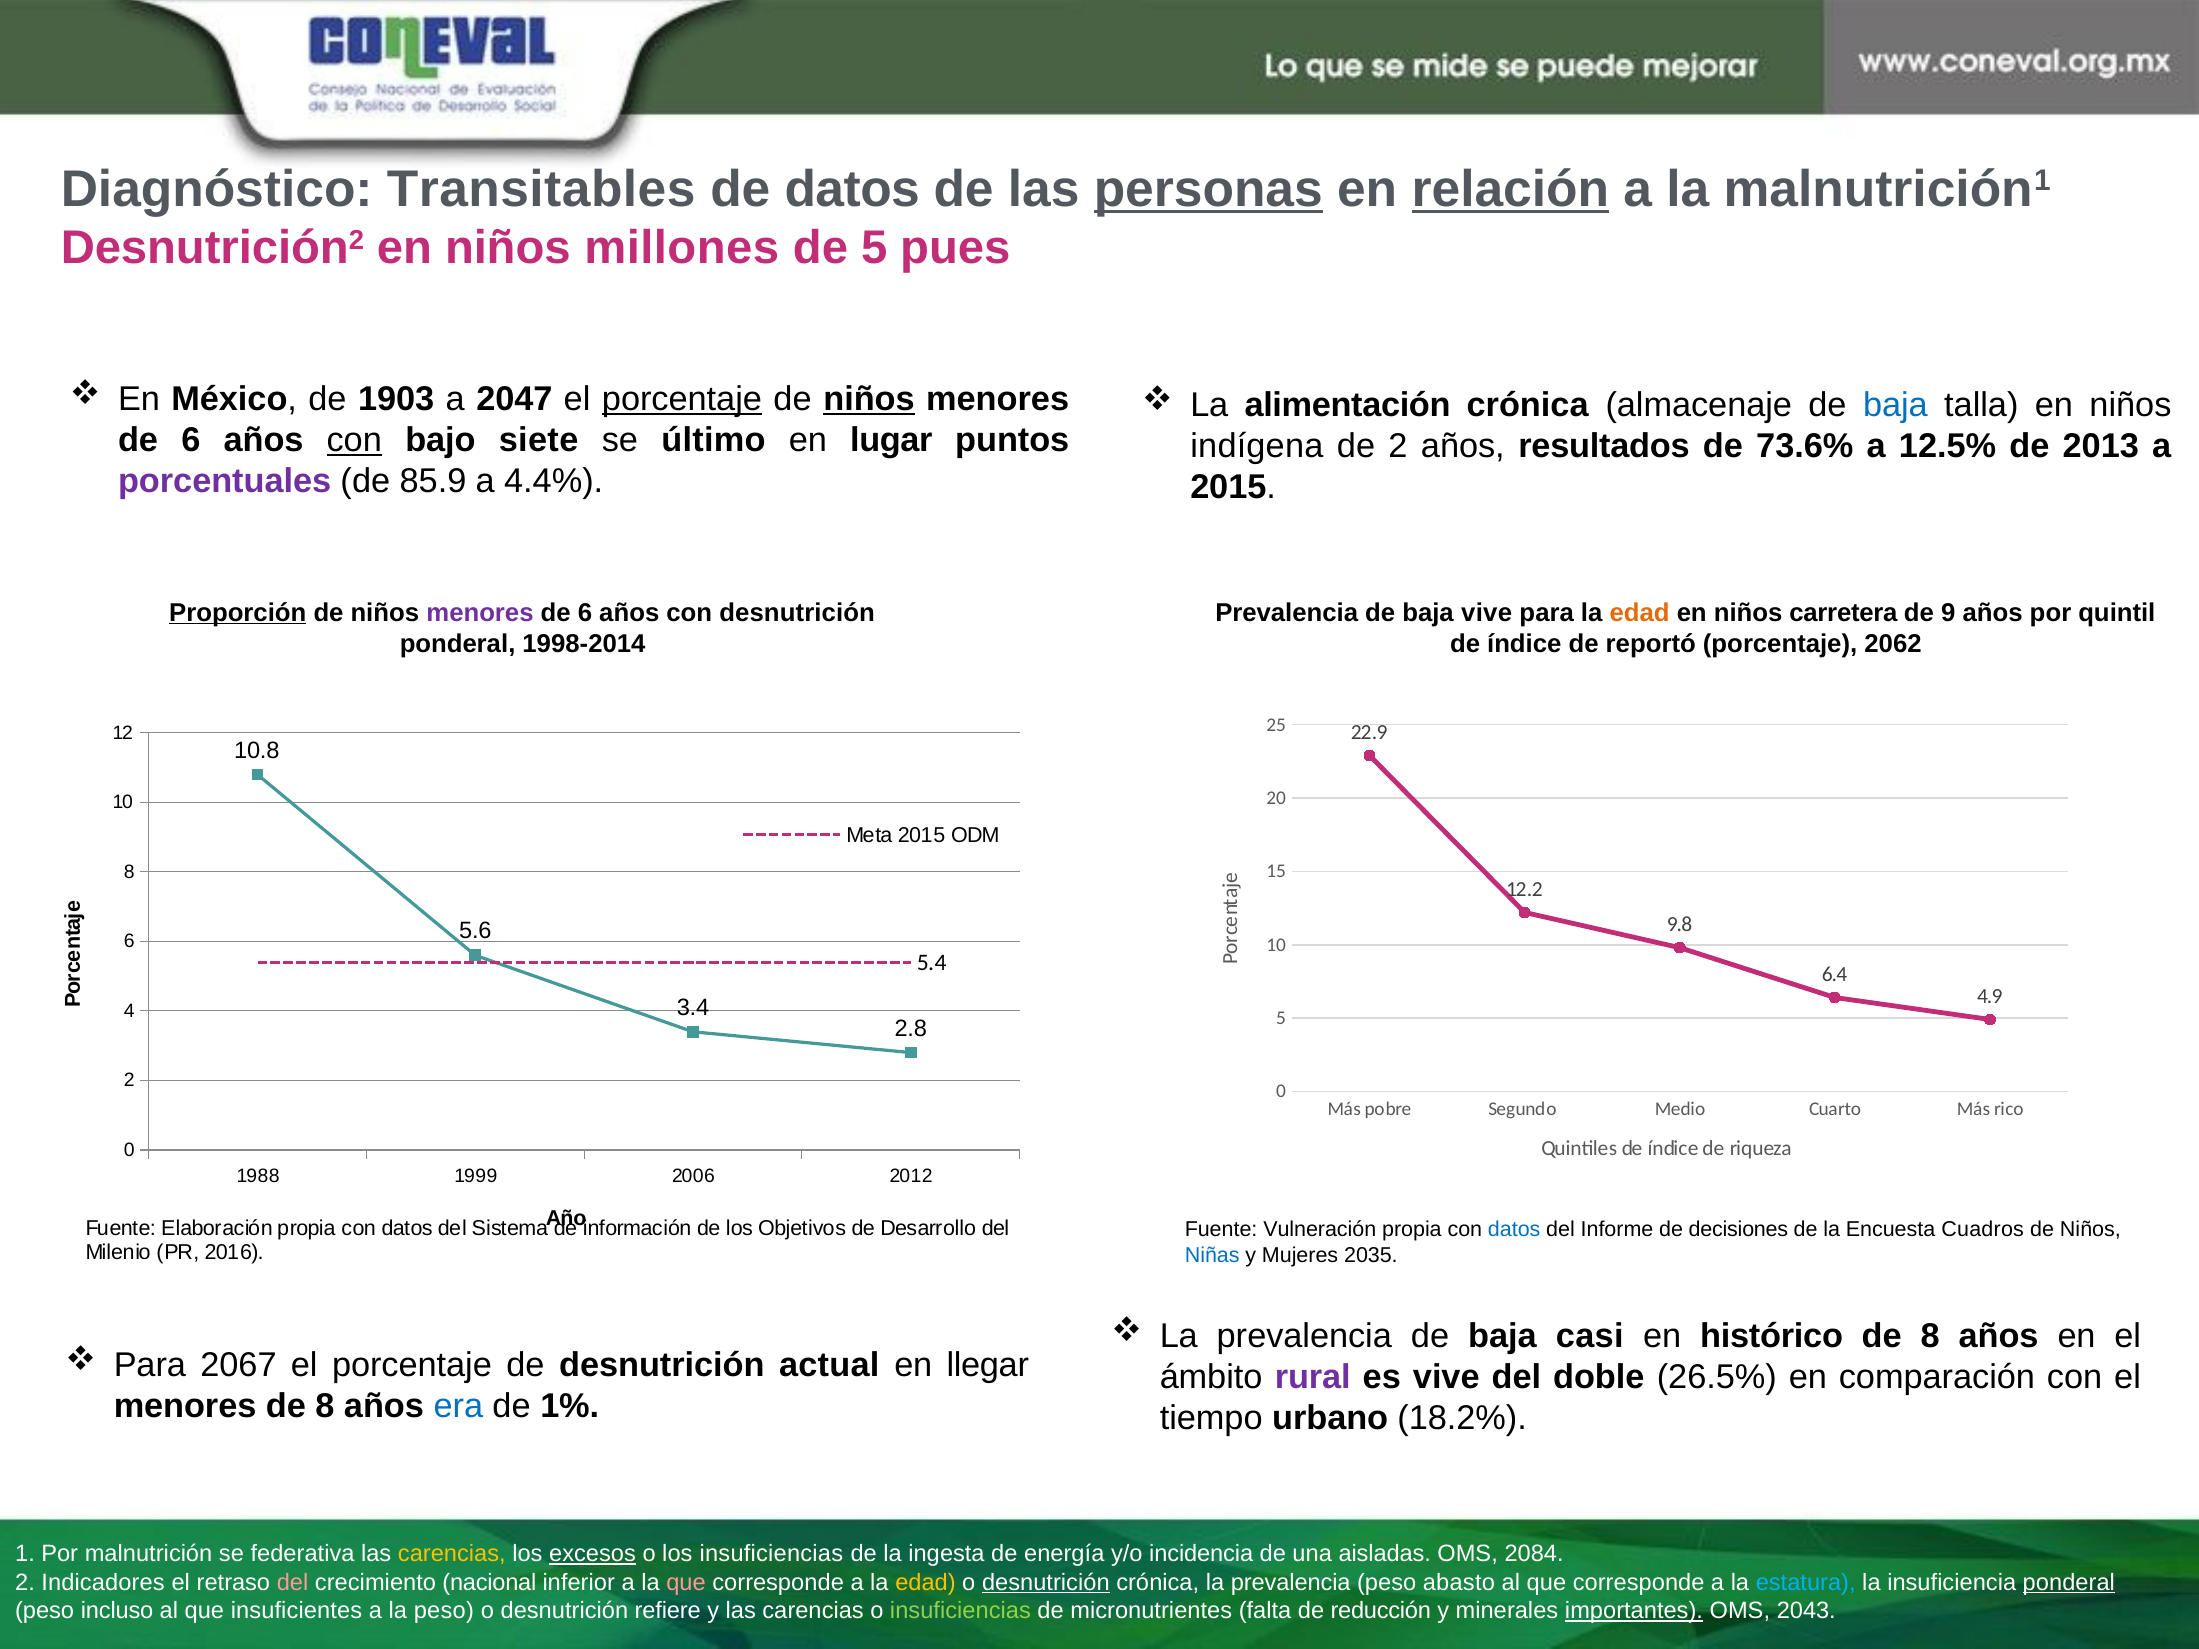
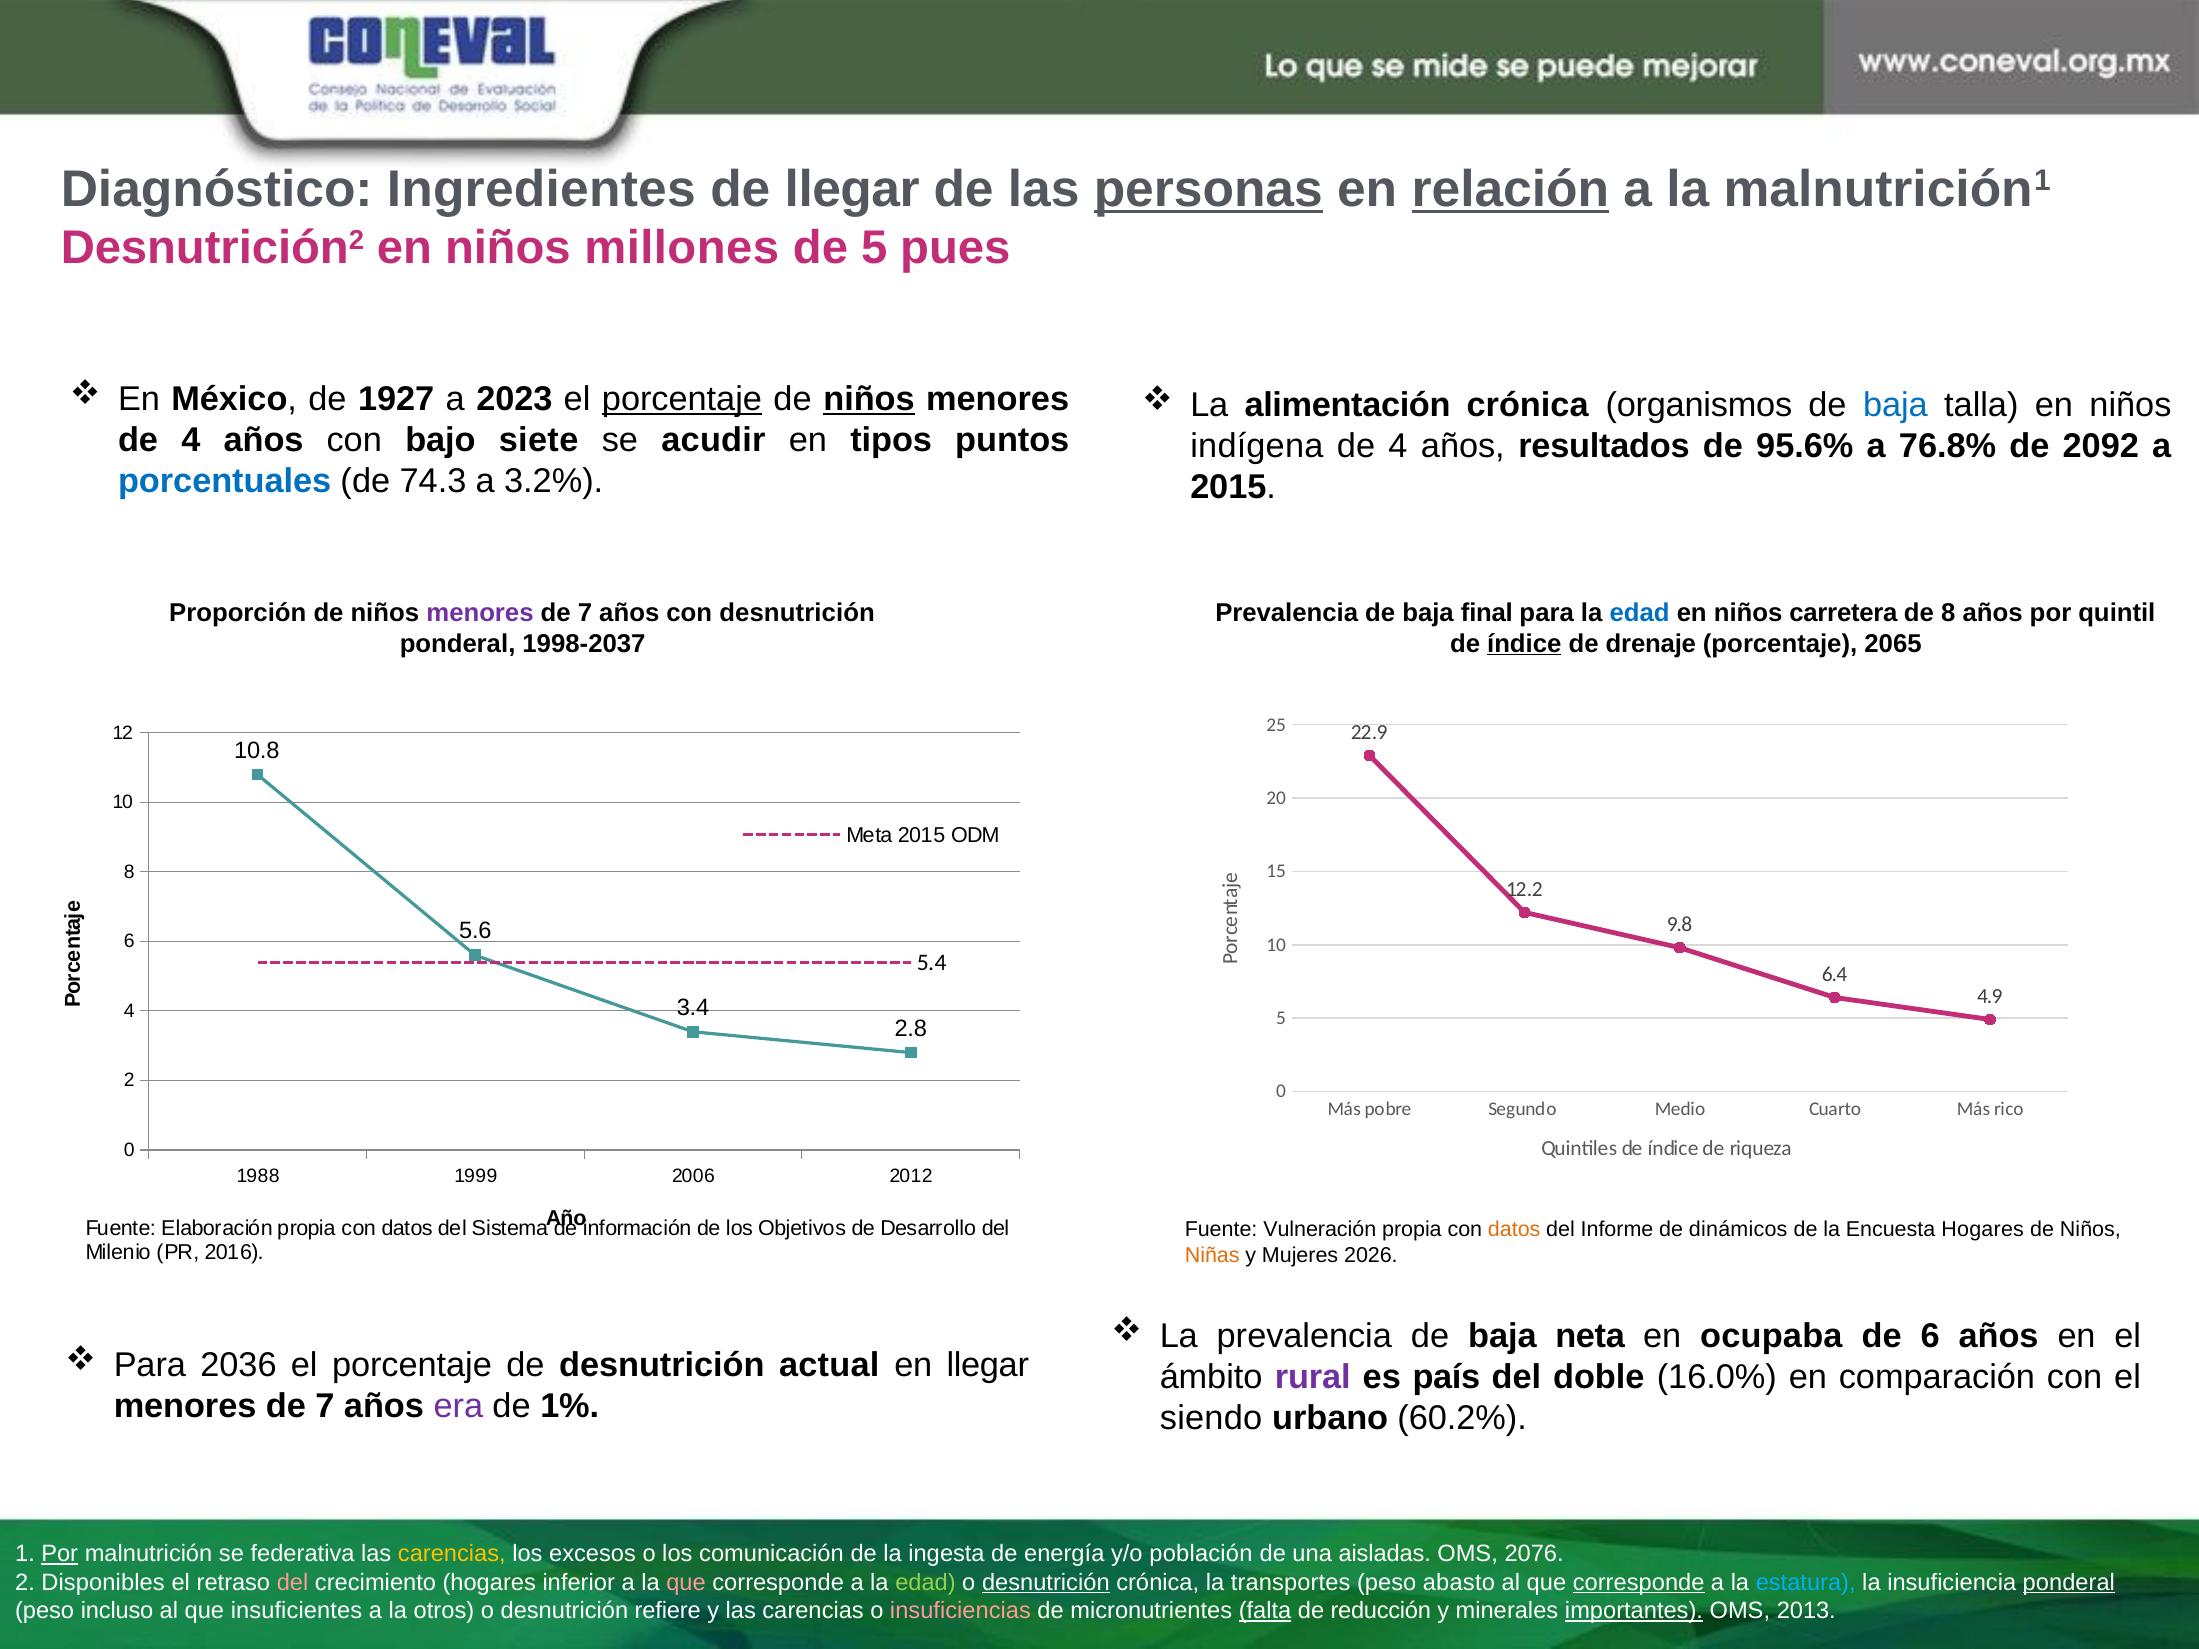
Transitables: Transitables -> Ingredientes (541, 189)
de datos: datos -> llegar (852, 189)
1903: 1903 -> 1927 (396, 399)
2047: 2047 -> 2023 (514, 399)
almacenaje: almacenaje -> organismos (1699, 405)
6: 6 -> 4 (191, 440)
con underline: present -> none (354, 440)
último: último -> acudir (713, 440)
lugar: lugar -> tipos (891, 440)
2: 2 -> 4 (1398, 446)
73.6%: 73.6% -> 95.6% (1805, 446)
12.5%: 12.5% -> 76.8% (1948, 446)
2013: 2013 -> 2092 (2101, 446)
porcentuales colour: purple -> blue (225, 482)
85.9: 85.9 -> 74.3 (433, 482)
4.4%: 4.4% -> 3.2% (554, 482)
Proporción underline: present -> none (238, 613)
6: 6 -> 7 (585, 613)
baja vive: vive -> final (1487, 613)
edad colour: orange -> blue (1640, 613)
de 9: 9 -> 8 (1948, 613)
1998-2014: 1998-2014 -> 1998-2037 (584, 644)
índice underline: none -> present (1524, 644)
reportó: reportó -> drenaje (1651, 644)
2062: 2062 -> 2065 (1893, 644)
datos colour: blue -> orange (1514, 1230)
decisiones: decisiones -> dinámicos (1738, 1230)
Encuesta Cuadros: Cuadros -> Hogares (1983, 1230)
Niñas colour: blue -> orange (1212, 1256)
2035: 2035 -> 2026 (1371, 1256)
casi: casi -> neta (1590, 1336)
histórico: histórico -> ocupaba (1771, 1336)
8: 8 -> 6 (1930, 1336)
2067: 2067 -> 2036 (238, 1365)
es vive: vive -> país (1446, 1378)
26.5%: 26.5% -> 16.0% (1717, 1378)
8: 8 -> 7 (325, 1407)
era colour: blue -> purple (458, 1407)
tiempo: tiempo -> siendo (1211, 1419)
18.2%: 18.2% -> 60.2% (1462, 1419)
Por underline: none -> present (60, 1554)
excesos underline: present -> none (593, 1554)
los insuficiencias: insuficiencias -> comunicación (771, 1554)
incidencia: incidencia -> población (1201, 1554)
2084: 2084 -> 2076 (1534, 1554)
Indicadores: Indicadores -> Disponibles (103, 1583)
crecimiento nacional: nacional -> hogares (489, 1583)
edad colour: yellow -> light green (925, 1583)
crónica la prevalencia: prevalencia -> transportes (1291, 1583)
corresponde underline: none -> present (1639, 1583)
la peso: peso -> otros (444, 1611)
insuficiencias colour: light green -> pink (960, 1611)
falta underline: none -> present (1265, 1611)
2043: 2043 -> 2013 (1806, 1611)
